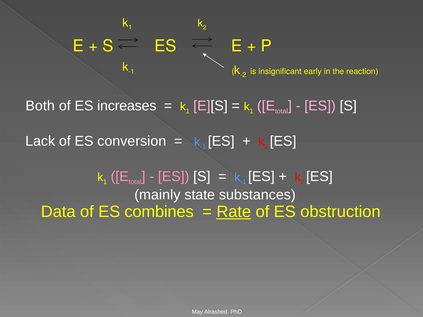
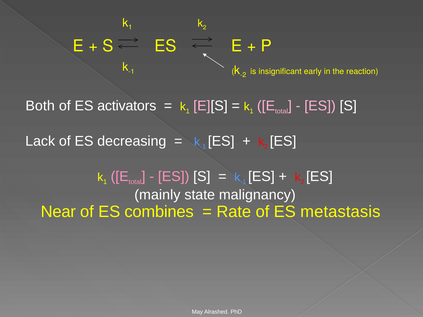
increases: increases -> activators (127, 106)
conversion: conversion -> decreasing (132, 141)
substances: substances -> malignancy (257, 195)
Data: Data -> Near (58, 212)
Rate underline: present -> none (234, 212)
obstruction: obstruction -> metastasis (340, 212)
